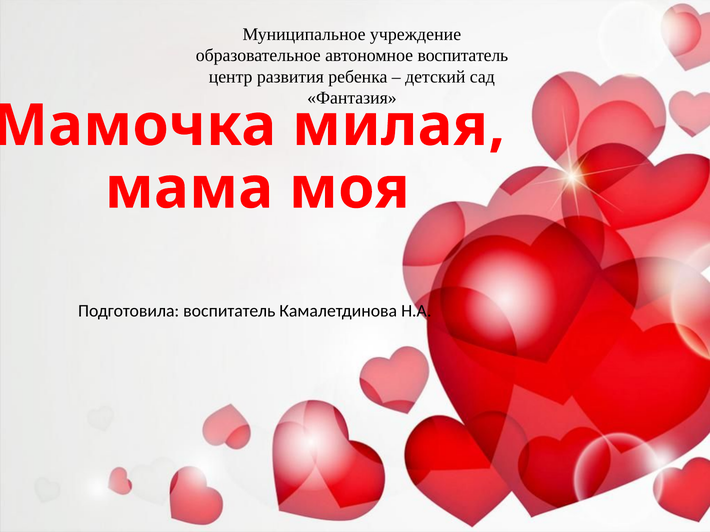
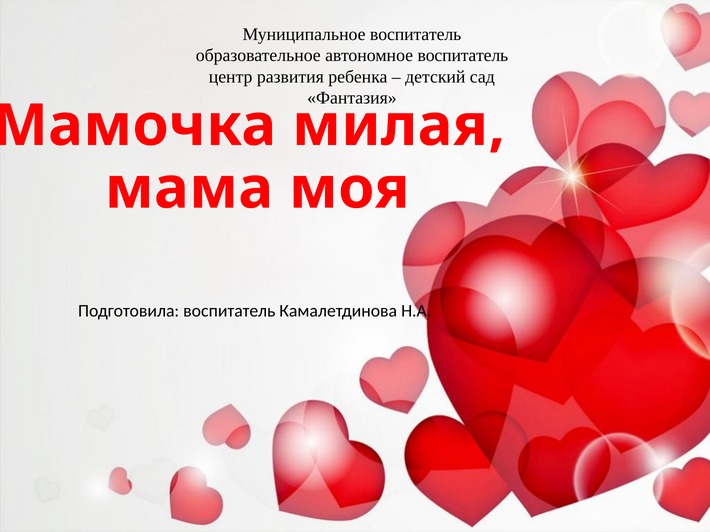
Муниципальное учреждение: учреждение -> воспитатель (416, 34)
